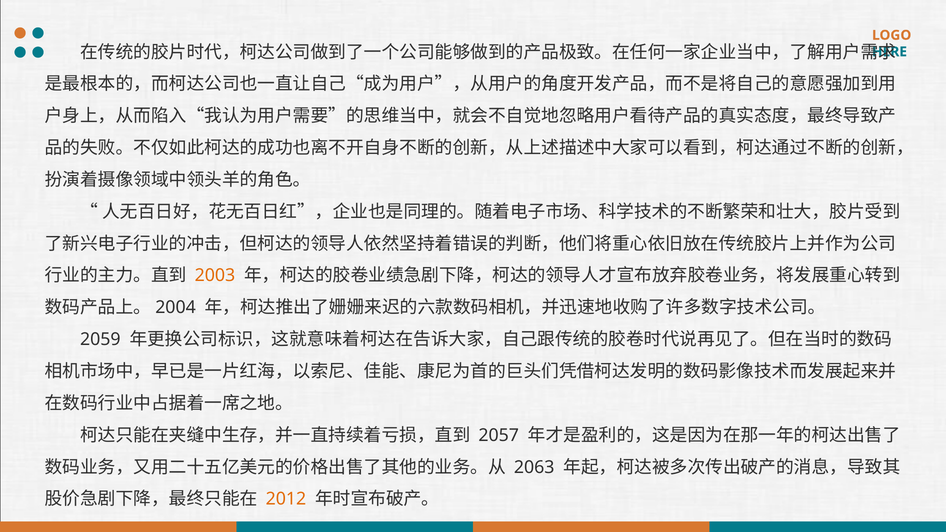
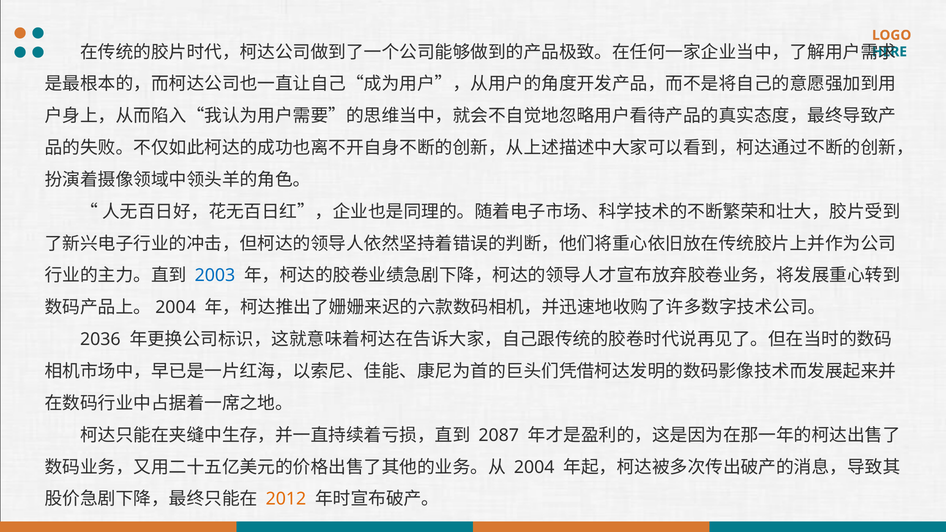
2003 colour: orange -> blue (215, 276)
2059: 2059 -> 2036 (100, 340)
2057: 2057 -> 2087 (499, 435)
2063: 2063 -> 2004 (534, 467)
